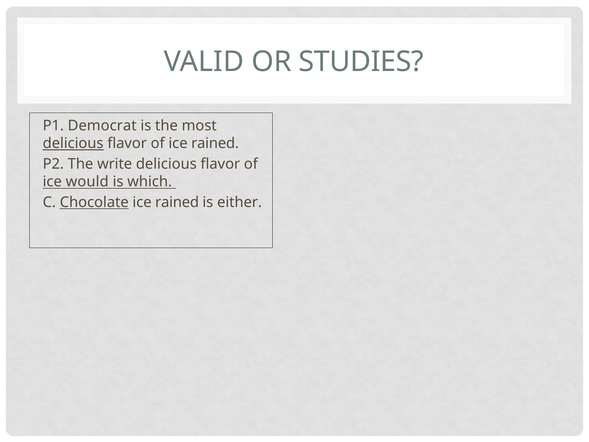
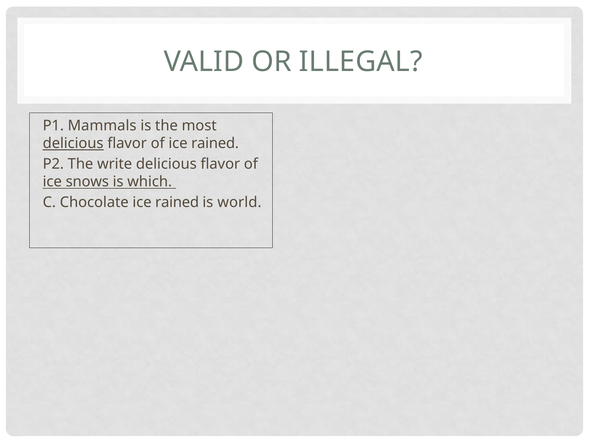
STUDIES: STUDIES -> ILLEGAL (361, 62)
Democrat: Democrat -> Mammals (102, 126)
would: would -> snows (87, 182)
Chocolate underline: present -> none (94, 202)
either: either -> world (239, 202)
